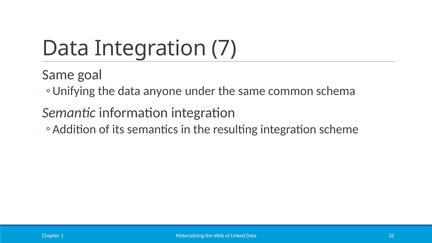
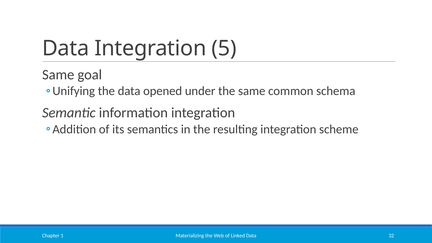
7: 7 -> 5 (224, 48)
anyone: anyone -> opened (163, 91)
